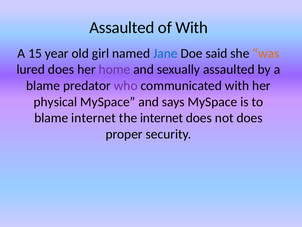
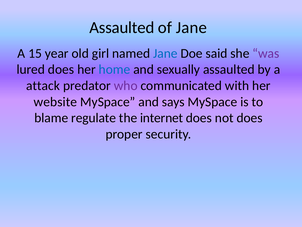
of With: With -> Jane (191, 27)
was colour: orange -> purple (266, 53)
home colour: purple -> blue (114, 69)
blame: blame -> attack (43, 86)
physical: physical -> website (55, 102)
blame internet: internet -> regulate (94, 118)
